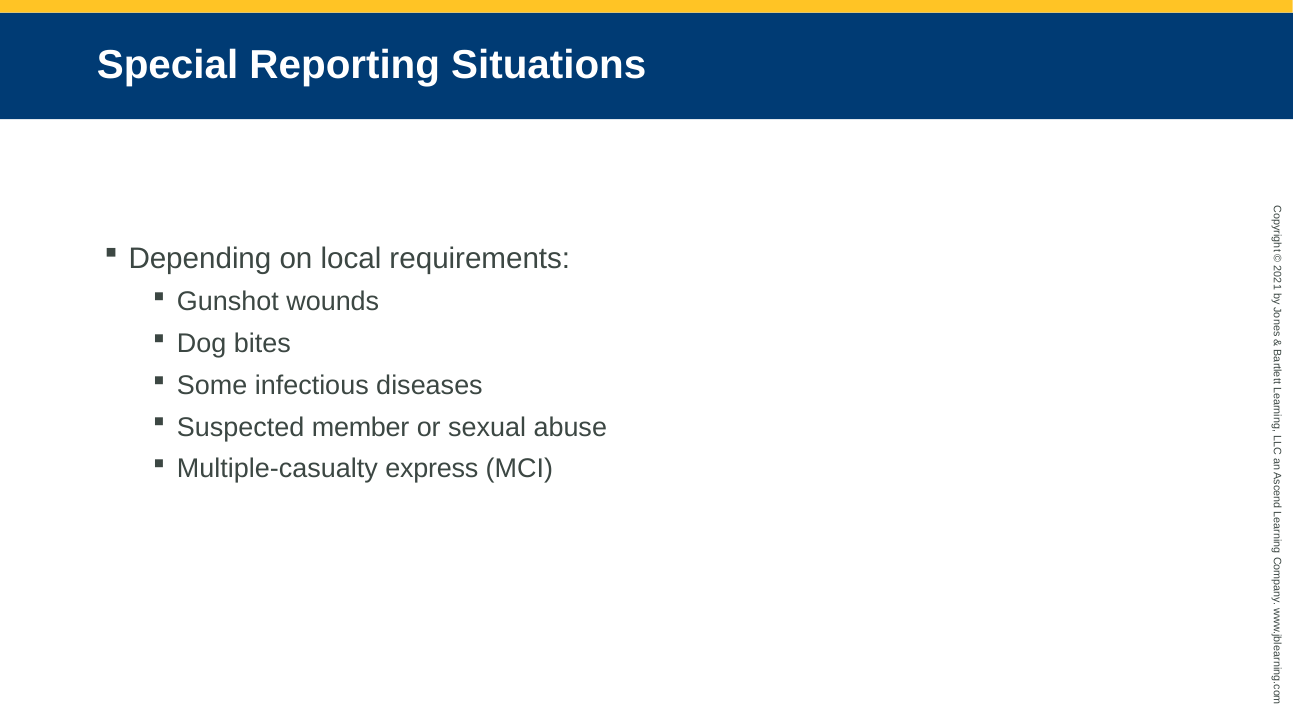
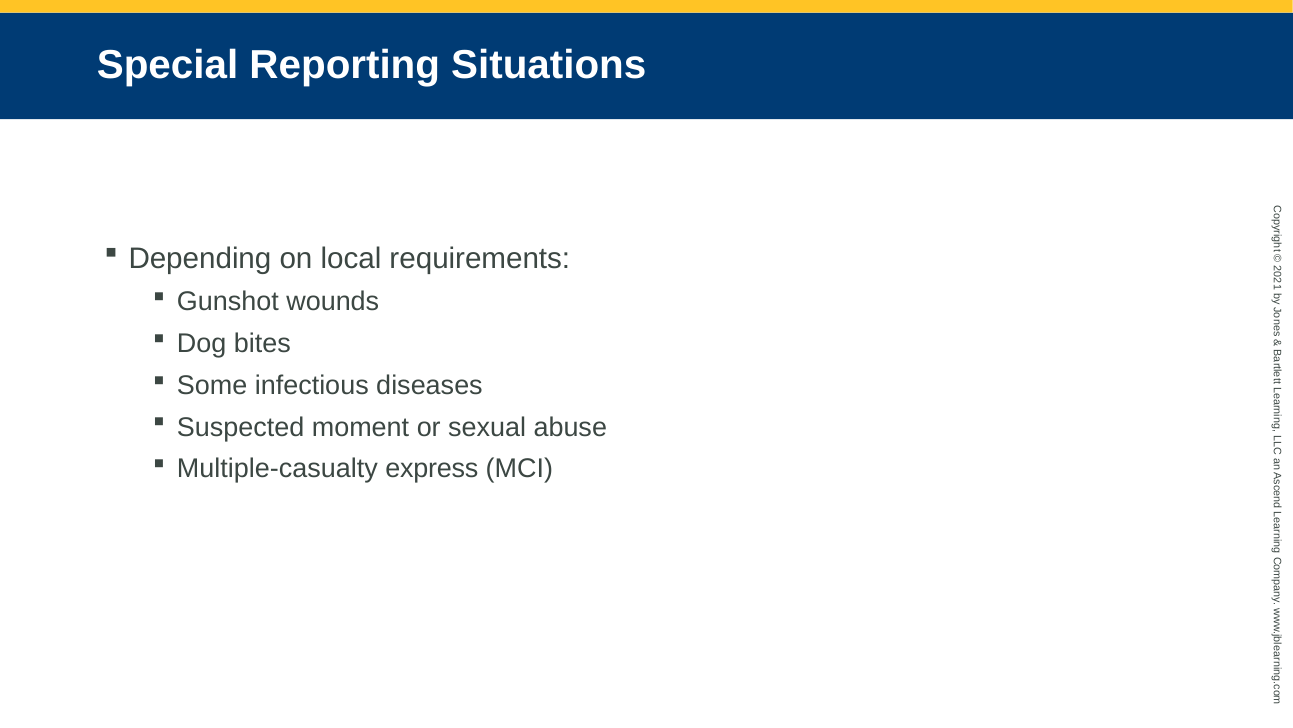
member: member -> moment (361, 427)
